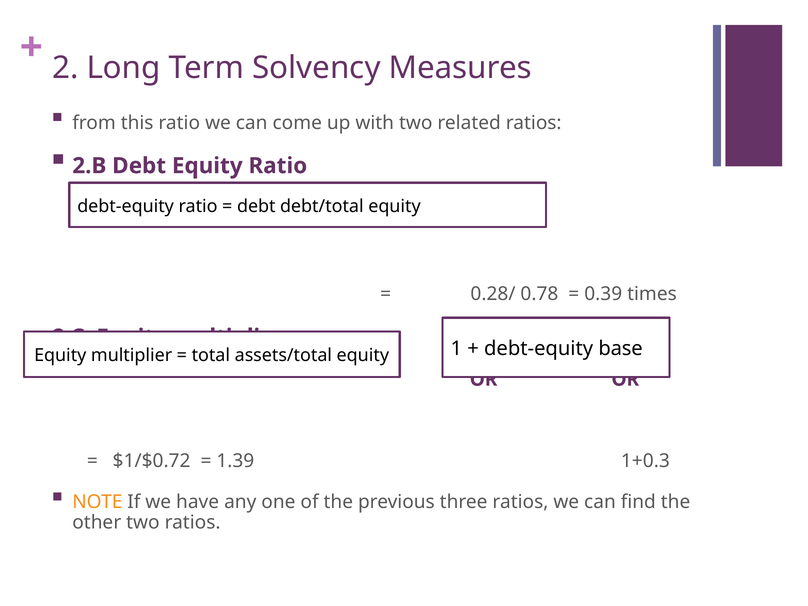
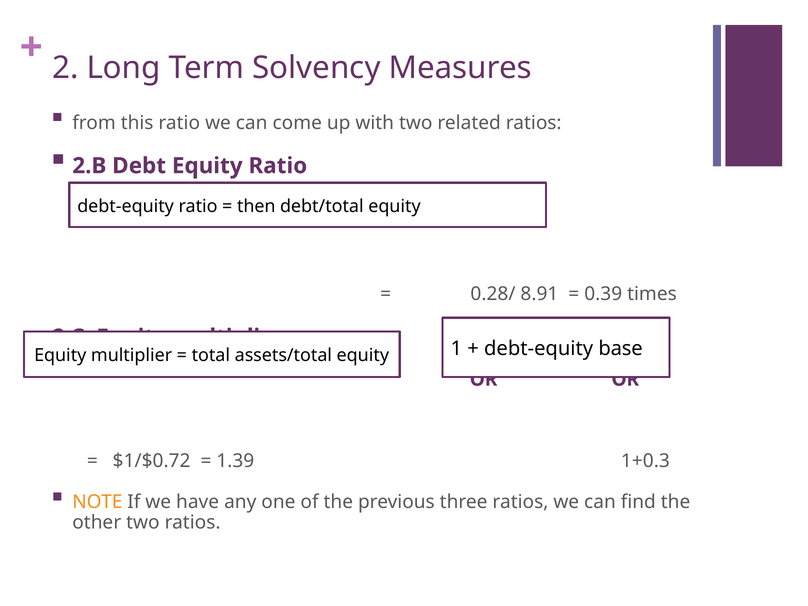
debt: debt -> then (256, 206)
0.78: 0.78 -> 8.91 (539, 294)
